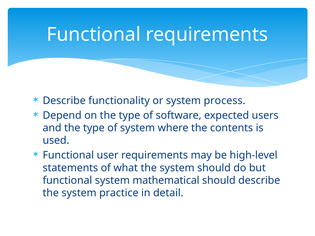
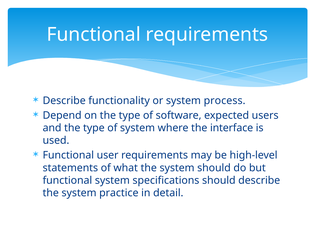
contents: contents -> interface (232, 128)
mathematical: mathematical -> specifications (166, 181)
